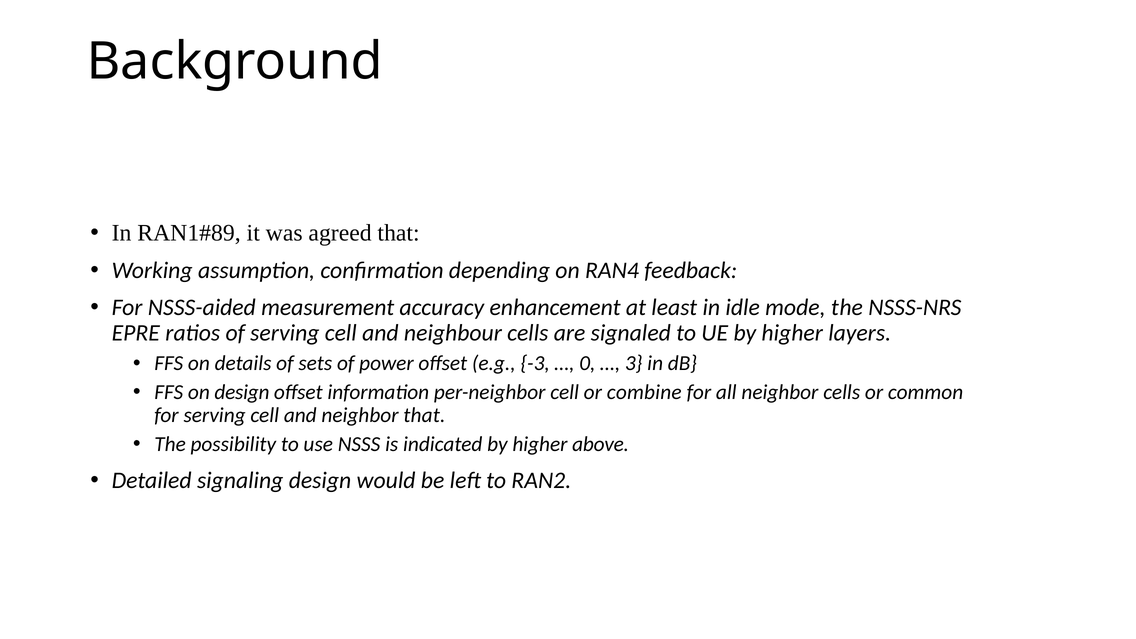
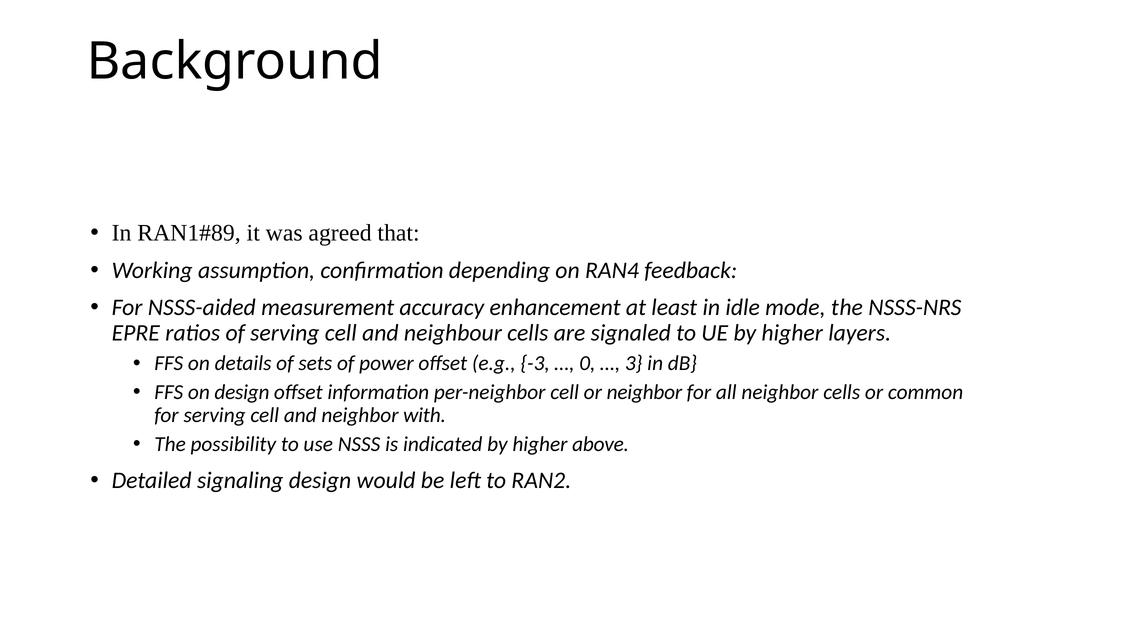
or combine: combine -> neighbor (644, 392)
neighbor that: that -> with (425, 415)
